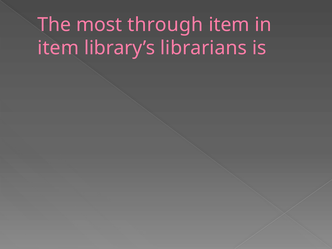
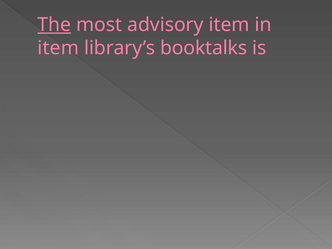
The underline: none -> present (54, 25)
through: through -> advisory (165, 25)
librarians: librarians -> booktalks (204, 48)
